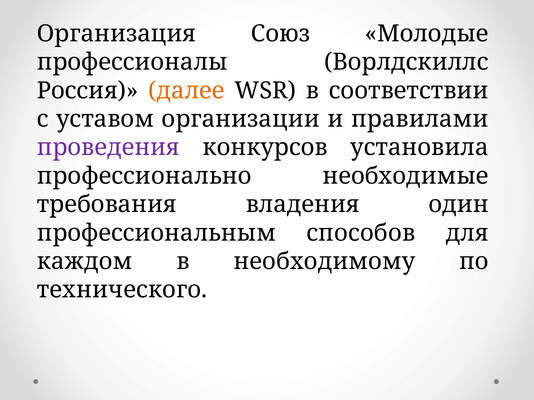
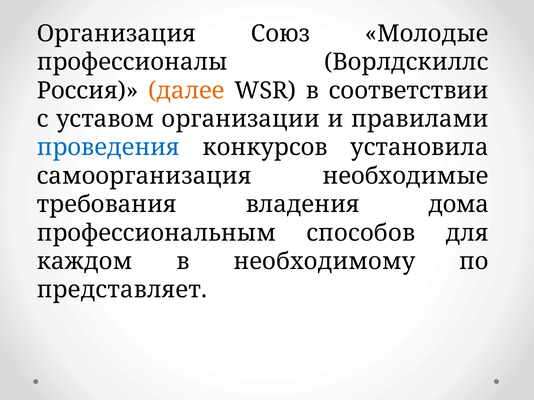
проведения colour: purple -> blue (108, 148)
профессионально: профессионально -> самоорганизация (144, 176)
один: один -> дома (459, 205)
технического: технического -> представляет (122, 290)
